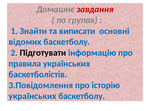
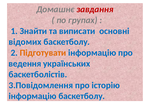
Підготувати colour: black -> orange (43, 53)
правила: правила -> ведення (25, 64)
українських: українських -> інформацію (33, 96)
